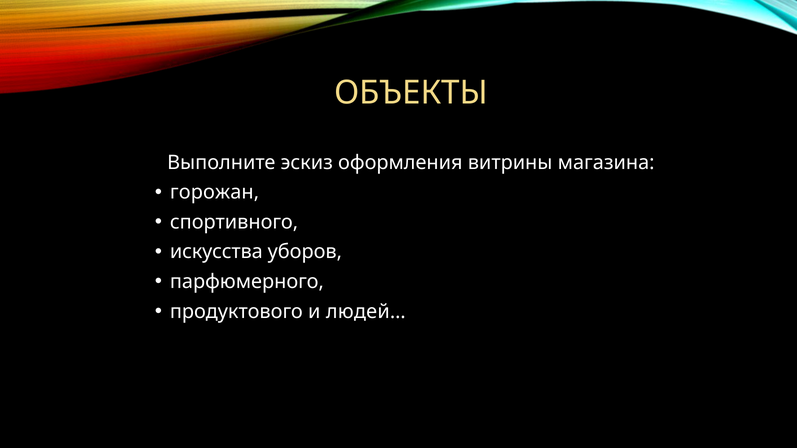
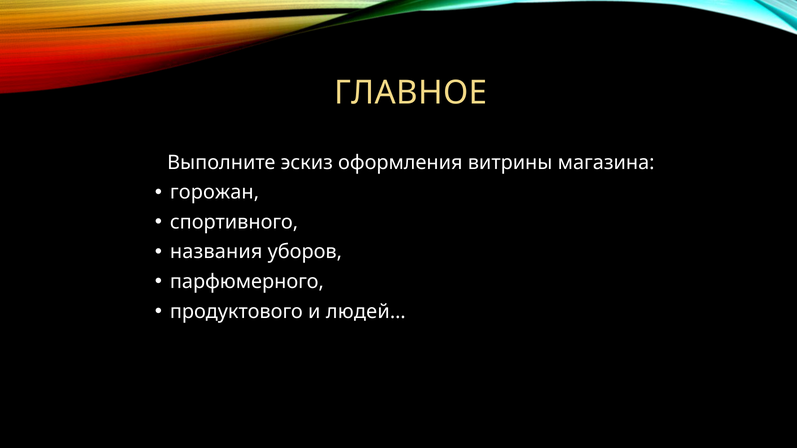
ОБЪЕКТЫ: ОБЪЕКТЫ -> ГЛАВНОЕ (411, 93)
искусства: искусства -> названия (216, 252)
